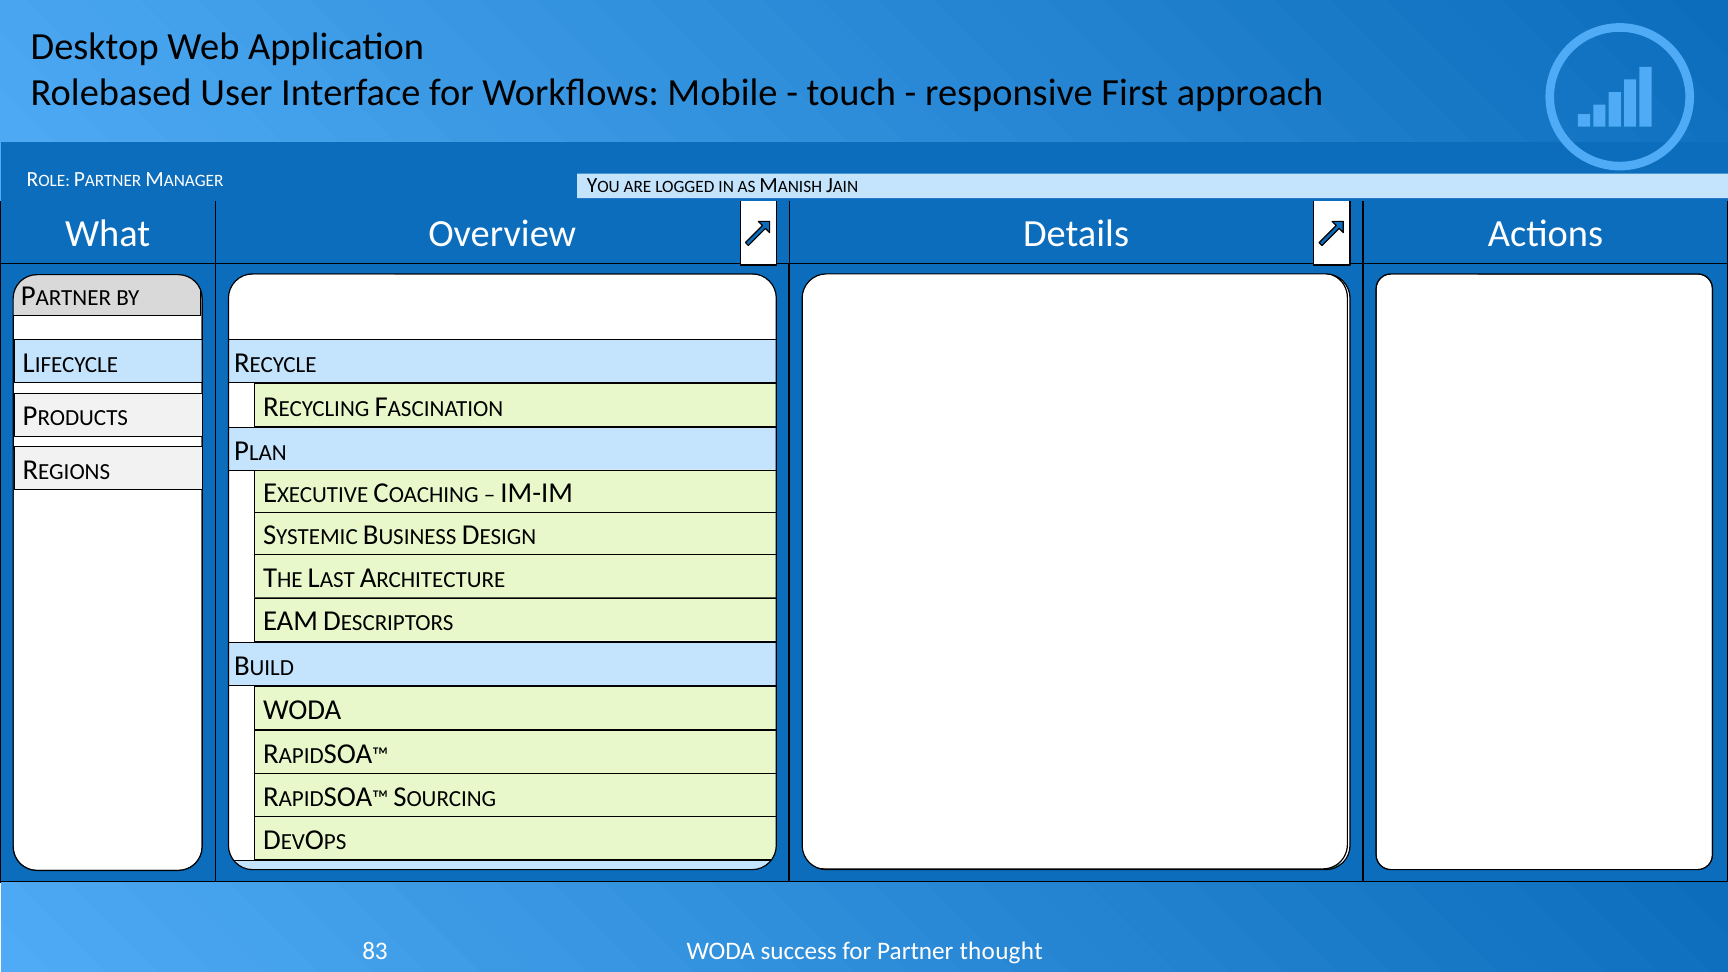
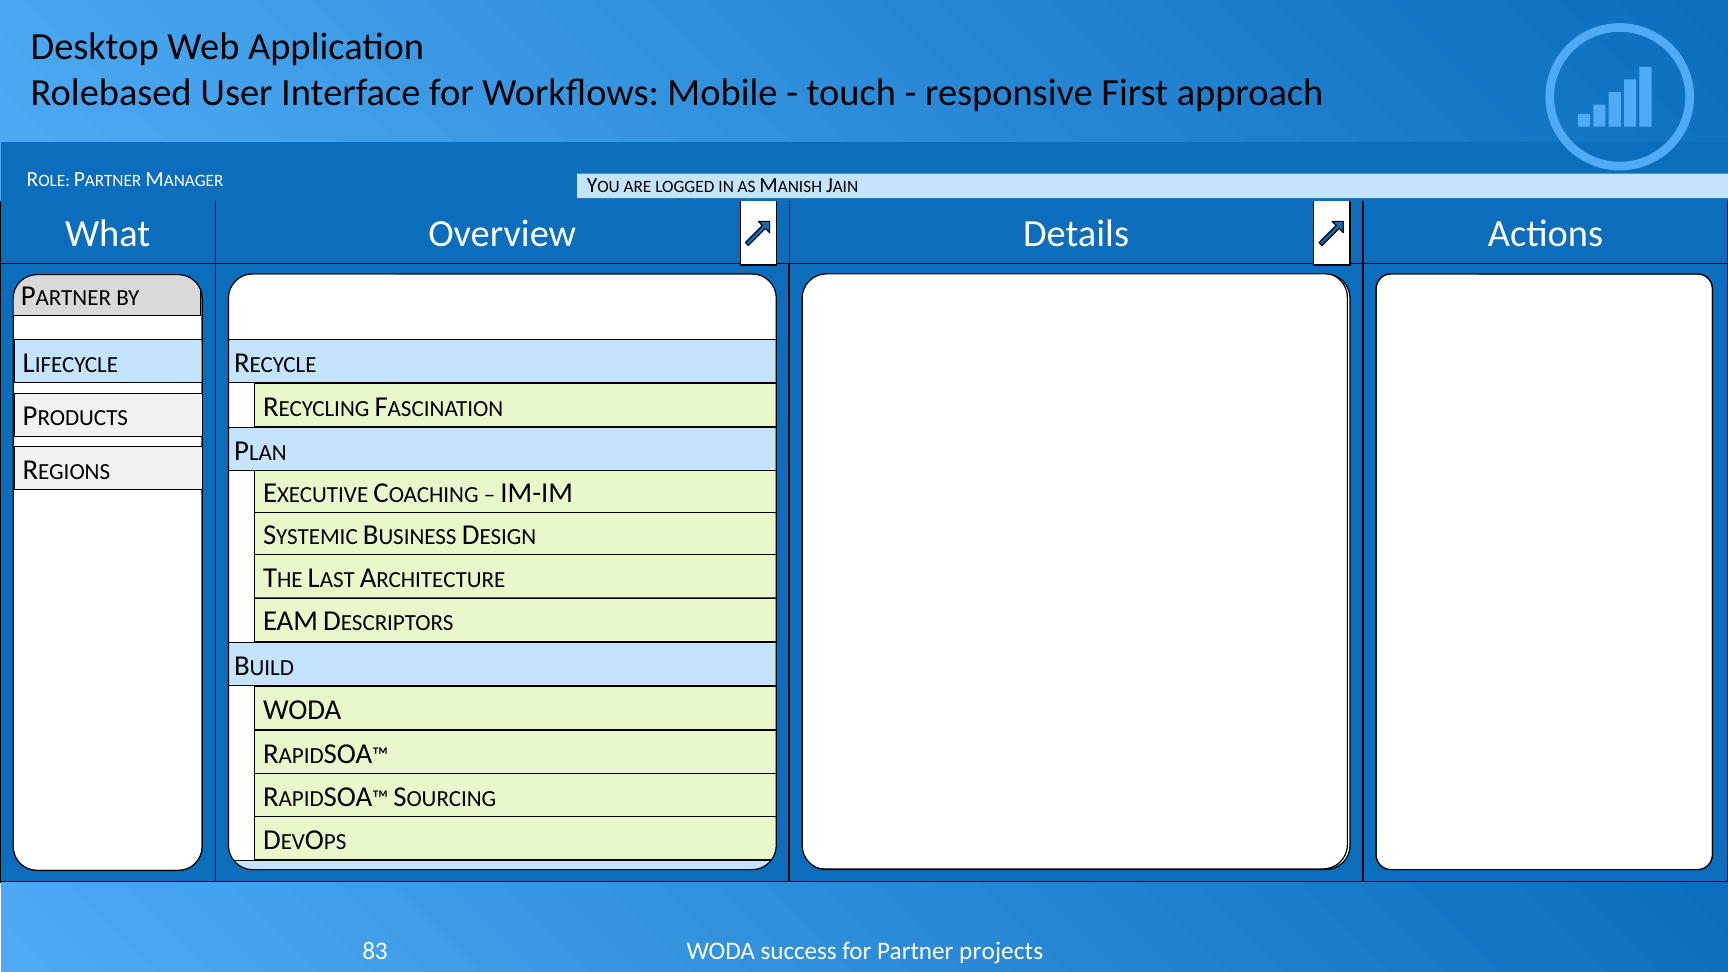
thought: thought -> projects (1001, 952)
